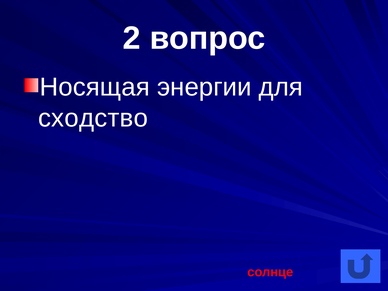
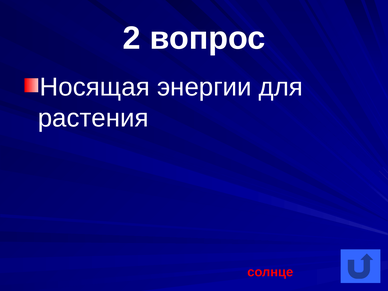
сходство: сходство -> растения (93, 118)
